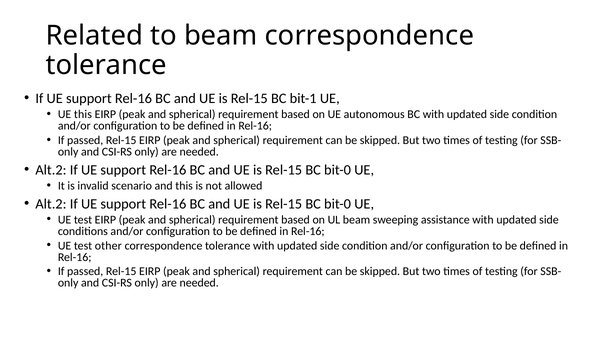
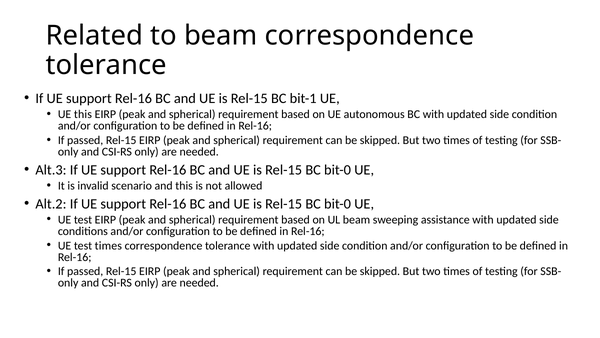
Alt.2: Alt.2 -> Alt.3 (51, 170)
test other: other -> times (108, 245)
